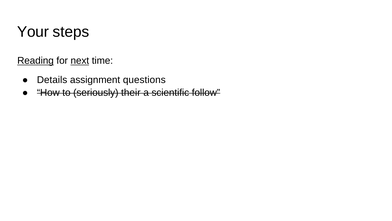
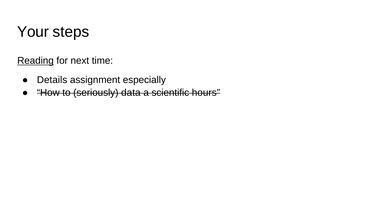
next underline: present -> none (80, 61)
questions: questions -> especially (144, 80)
their: their -> data (131, 92)
follow: follow -> hours (206, 92)
